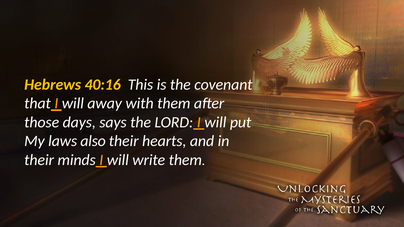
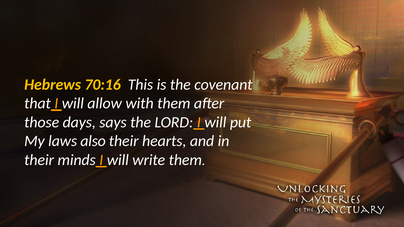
40:16: 40:16 -> 70:16 (103, 85)
away: away -> allow (105, 103)
